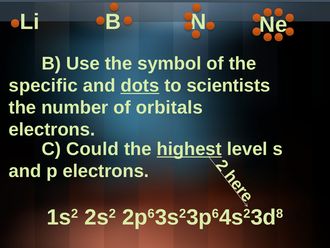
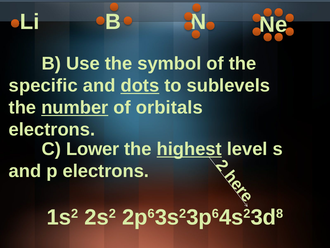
scientists: scientists -> sublevels (228, 85)
number underline: none -> present (75, 107)
Could: Could -> Lower (93, 149)
